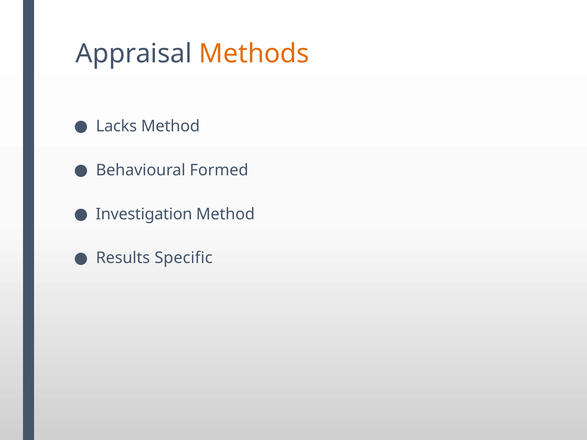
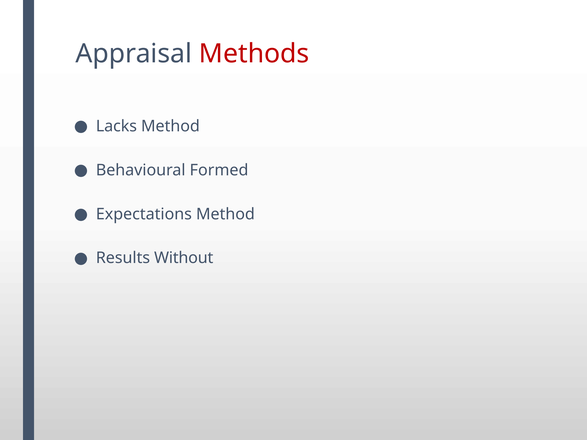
Methods colour: orange -> red (254, 54)
Investigation: Investigation -> Expectations (144, 214)
Specific: Specific -> Without (184, 258)
